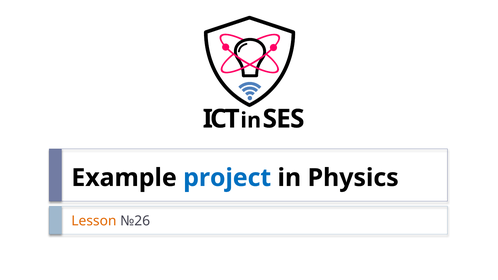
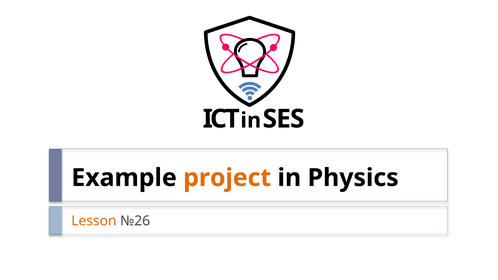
project colour: blue -> orange (227, 178)
